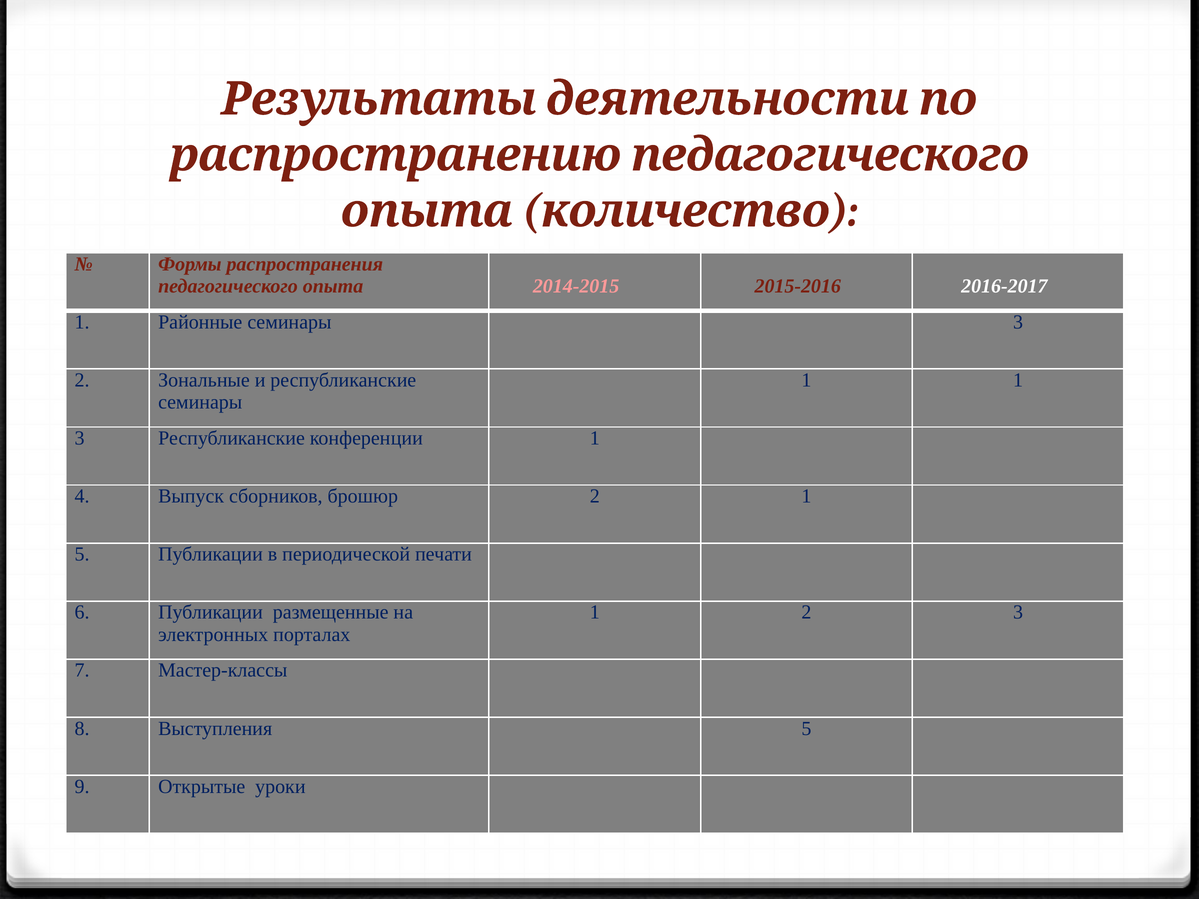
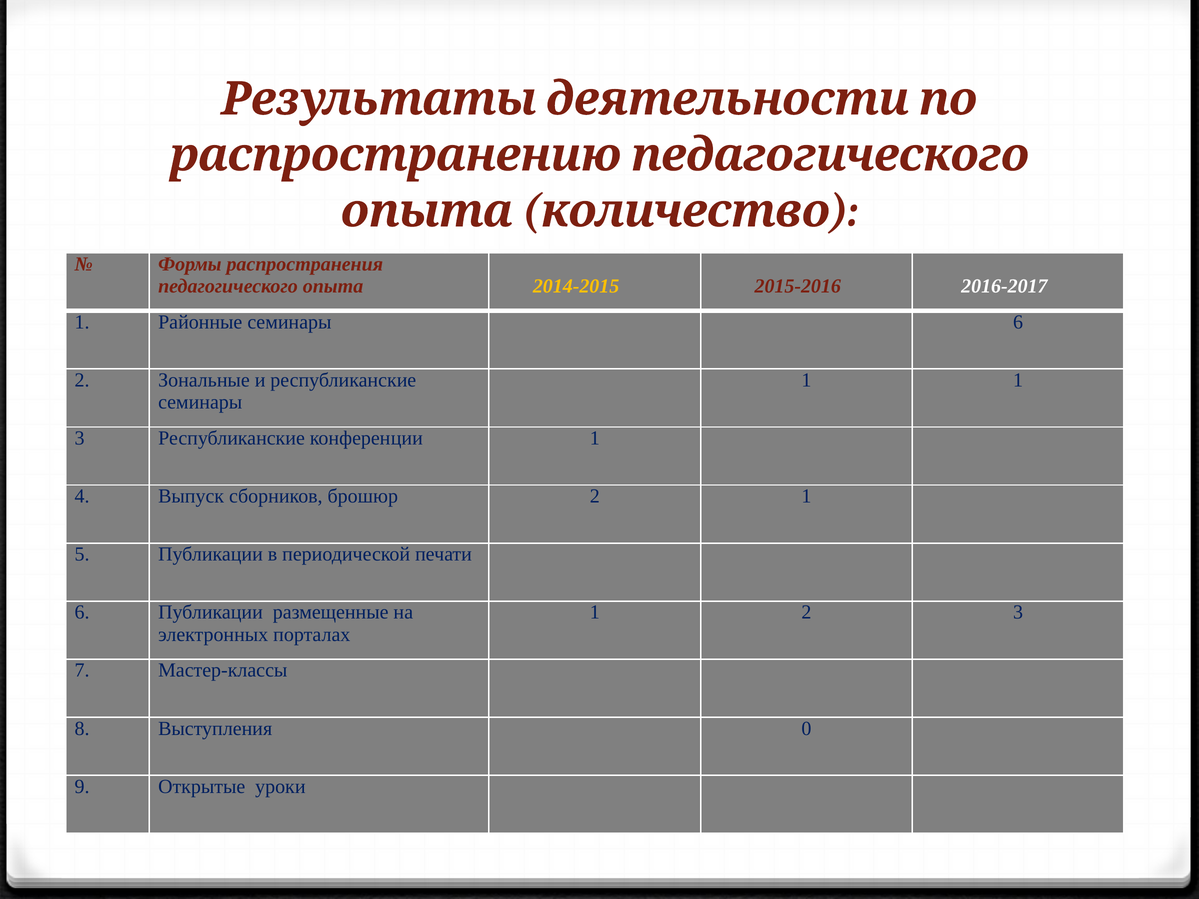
2014-2015 colour: pink -> yellow (576, 286)
семинары 3: 3 -> 6 (1018, 322)
Выступления 5: 5 -> 0 (806, 729)
